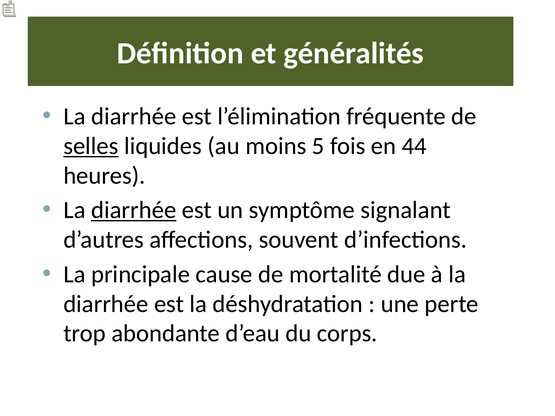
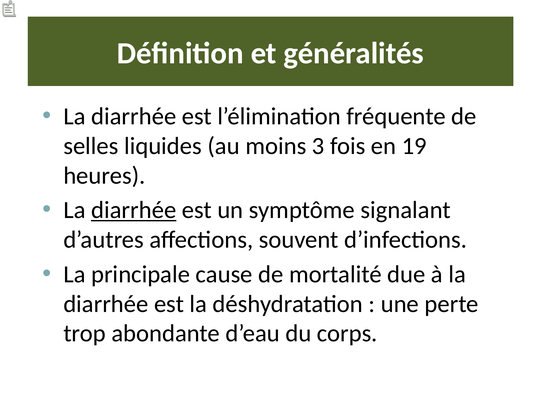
selles underline: present -> none (91, 146)
5: 5 -> 3 (318, 146)
44: 44 -> 19 (414, 146)
